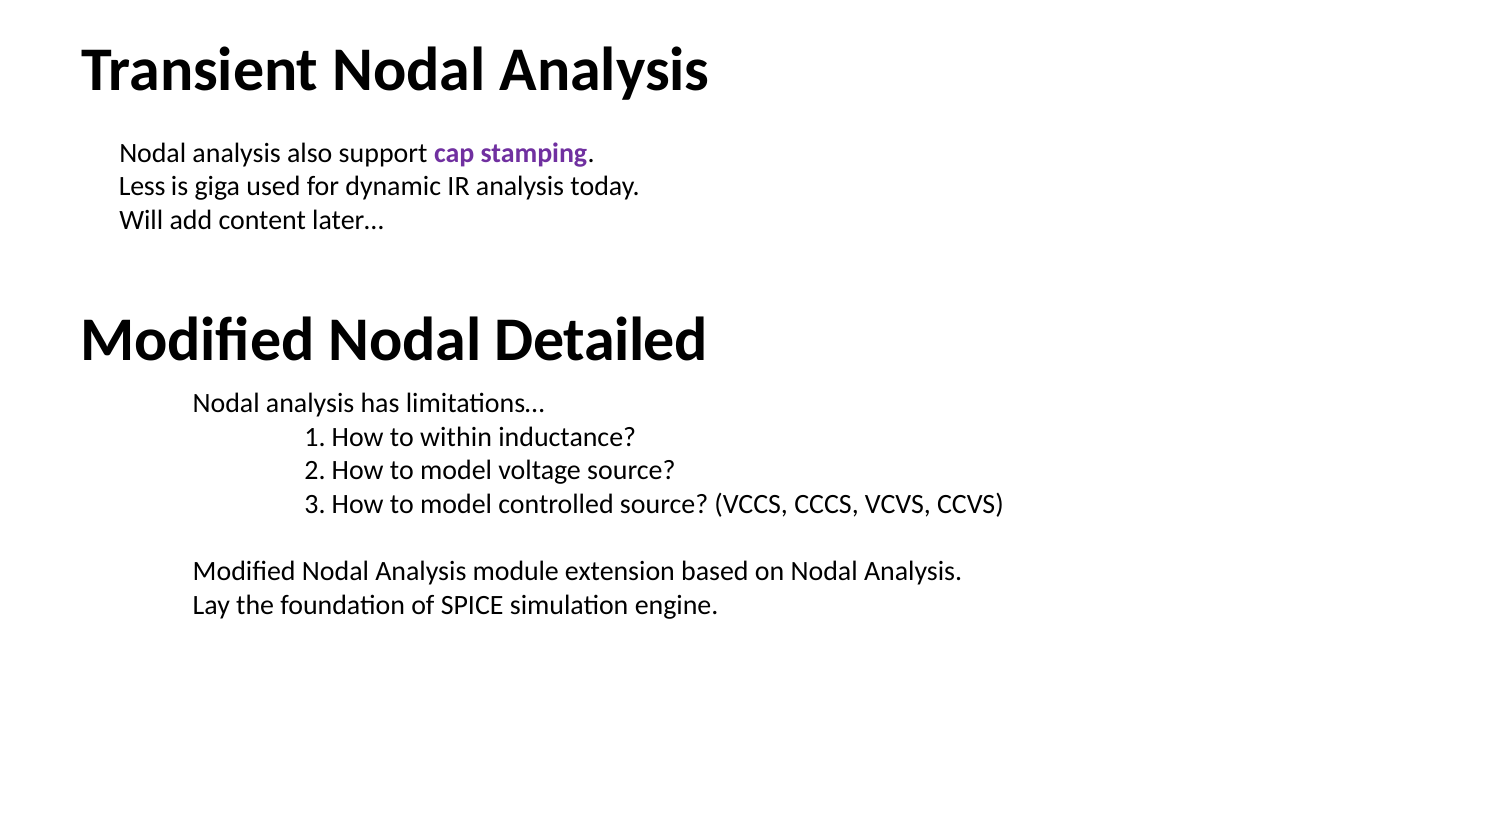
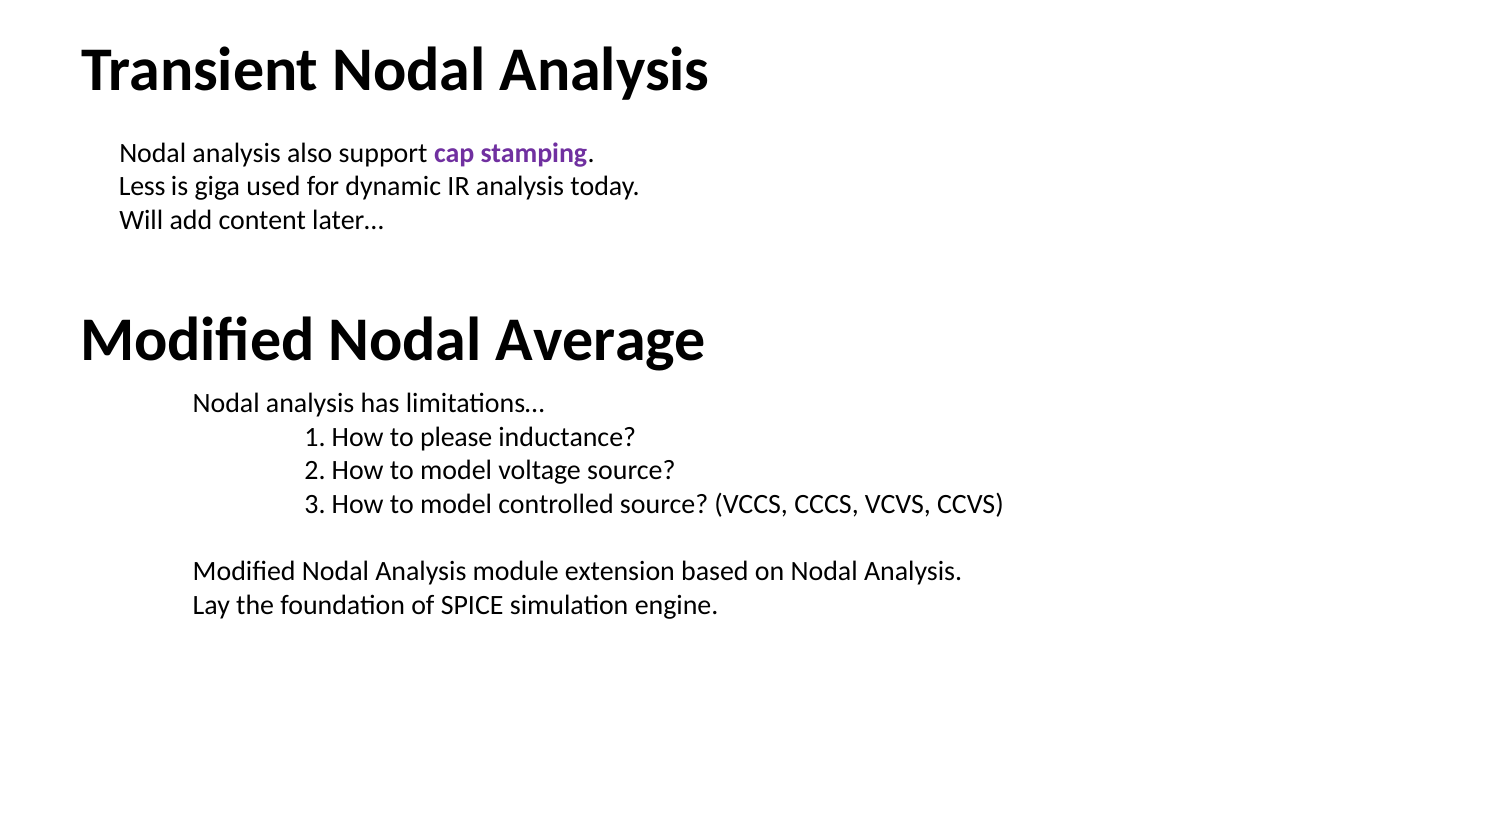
Detailed: Detailed -> Average (601, 340)
within: within -> please (456, 437)
